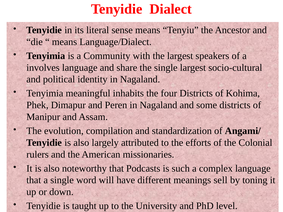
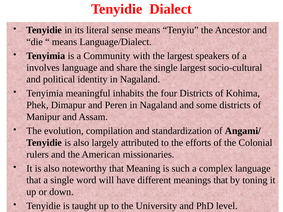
Podcasts: Podcasts -> Meaning (143, 169)
meanings sell: sell -> that (221, 180)
